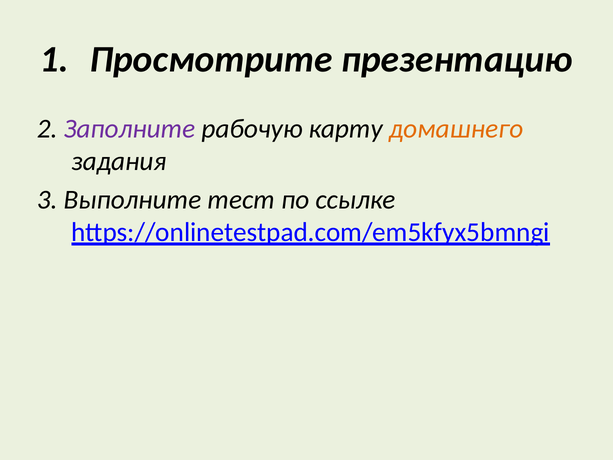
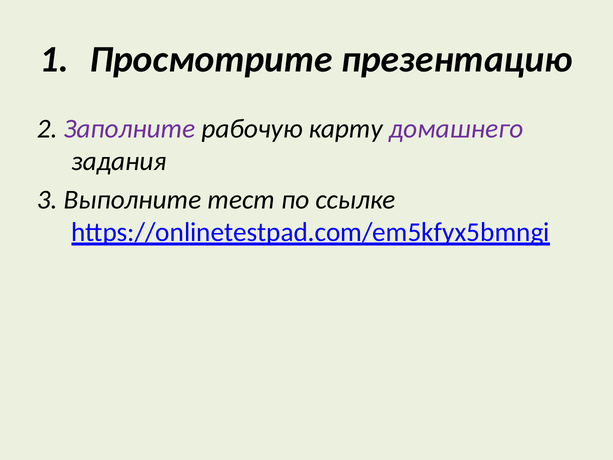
домашнего colour: orange -> purple (456, 129)
